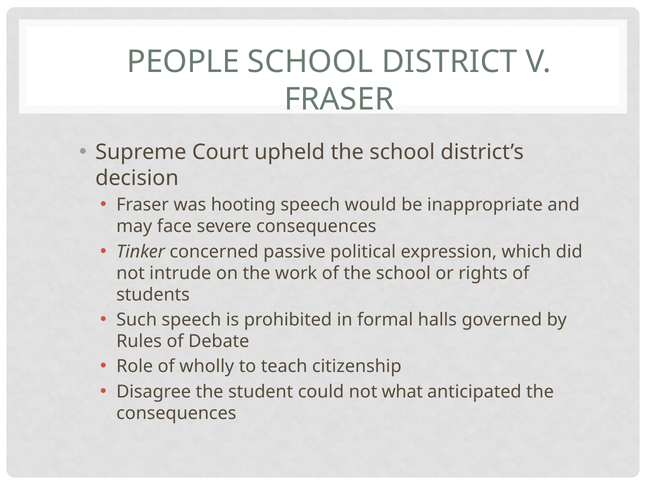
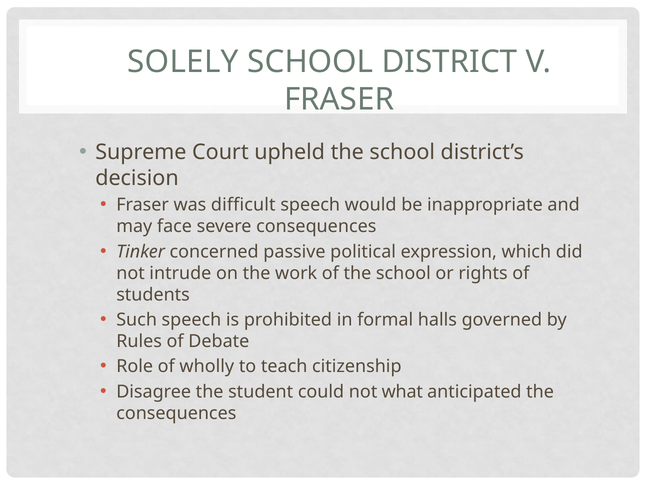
PEOPLE: PEOPLE -> SOLELY (183, 62)
hooting: hooting -> difficult (243, 205)
